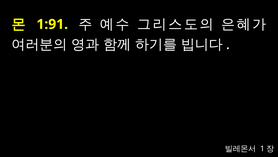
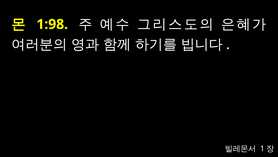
1:91: 1:91 -> 1:98 (52, 24)
